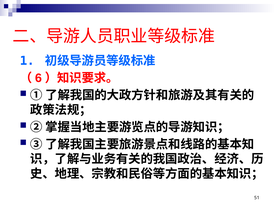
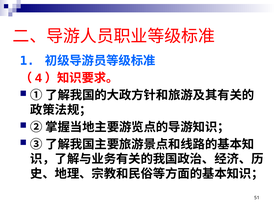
6: 6 -> 4 (38, 78)
